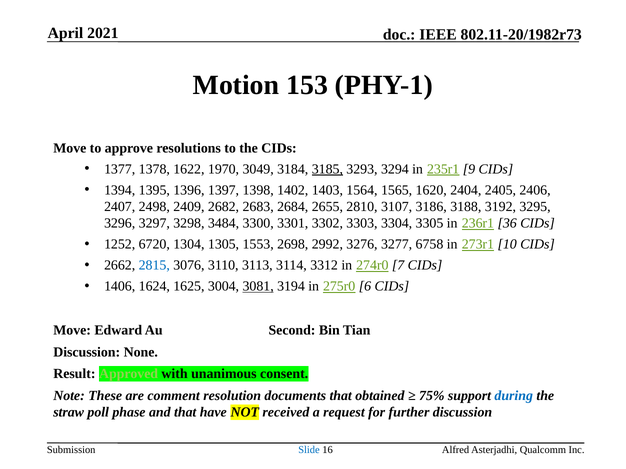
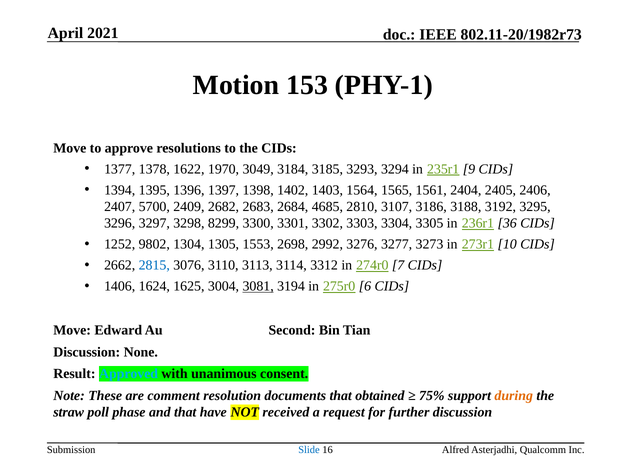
3185 underline: present -> none (327, 169)
1620: 1620 -> 1561 (431, 190)
2498: 2498 -> 5700 (154, 207)
2655: 2655 -> 4685 (327, 207)
3484: 3484 -> 8299 (224, 224)
6720: 6720 -> 9802 (154, 245)
6758: 6758 -> 3273 (429, 245)
Approved colour: light green -> light blue (129, 374)
during colour: blue -> orange (514, 396)
